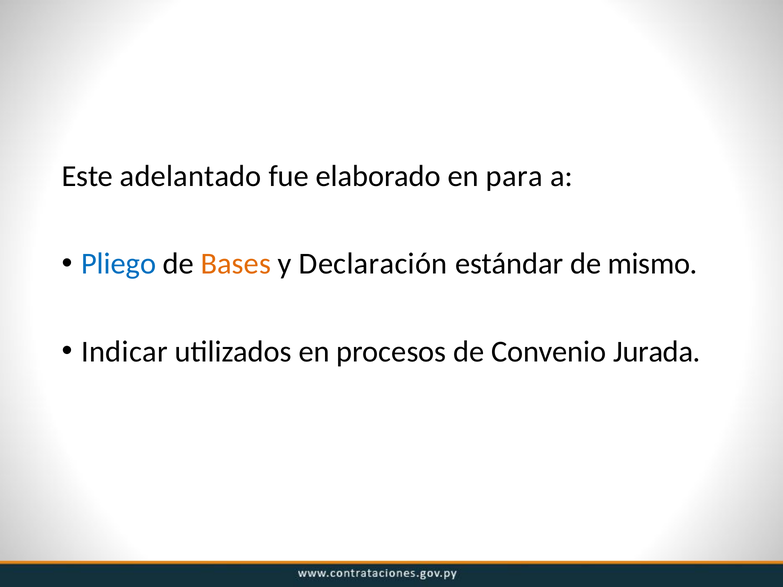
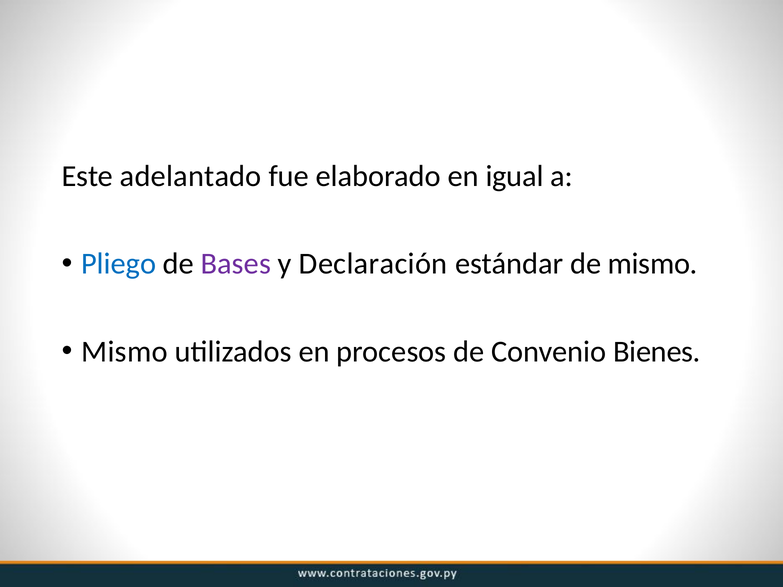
para: para -> igual (515, 177)
Bases colour: orange -> purple (236, 264)
Indicar: Indicar -> Mismo (124, 352)
Jurada: Jurada -> Bienes (657, 352)
